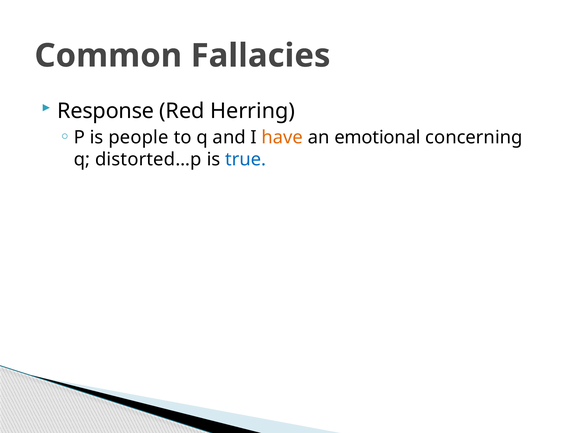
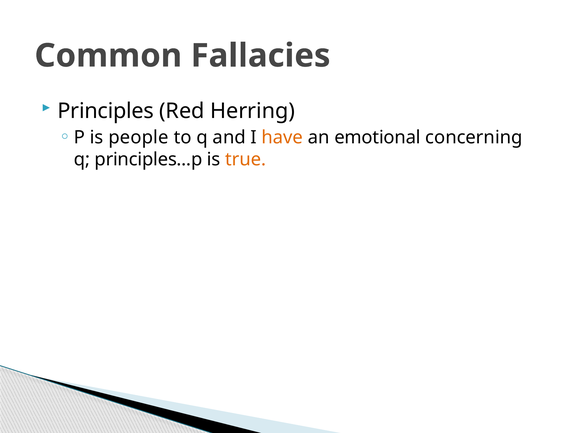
Response: Response -> Principles (106, 111)
distorted…p: distorted…p -> principles…p (148, 159)
true colour: blue -> orange (246, 159)
